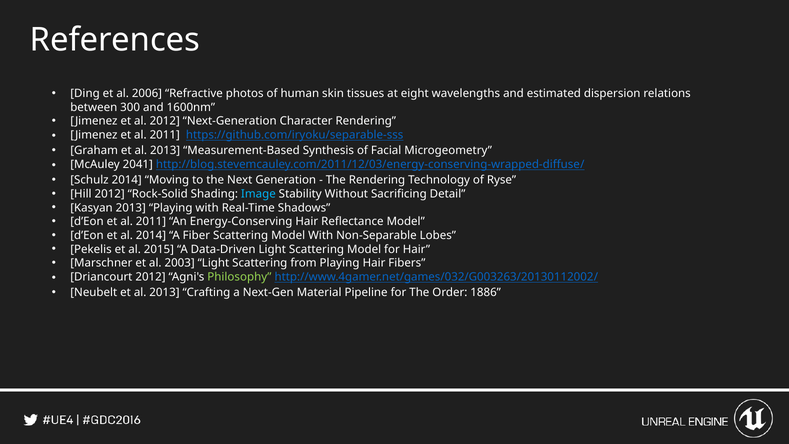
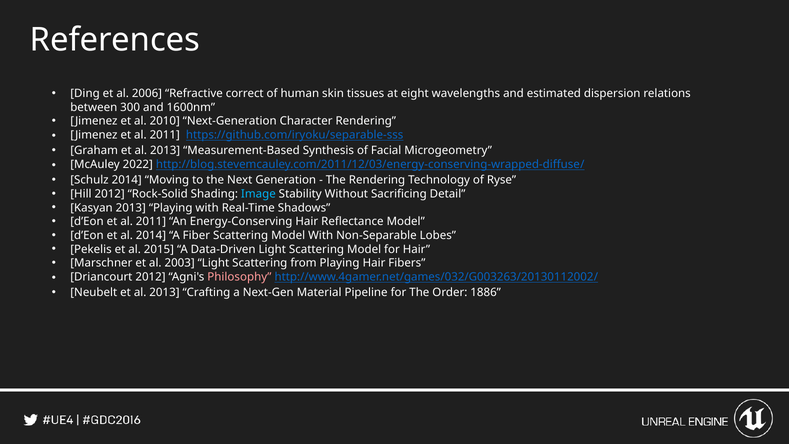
photos: photos -> correct (245, 93)
al 2012: 2012 -> 2010 (165, 121)
2041: 2041 -> 2022 (138, 164)
Philosophy colour: light green -> pink (239, 277)
